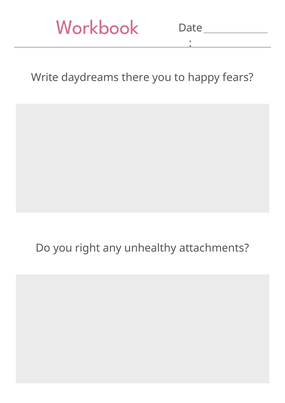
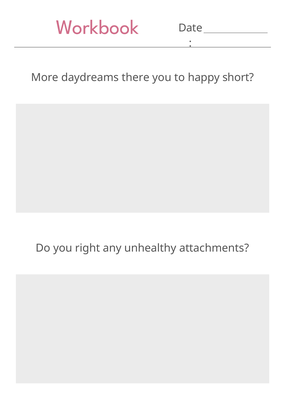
Write: Write -> More (45, 78)
fears: fears -> short (238, 78)
